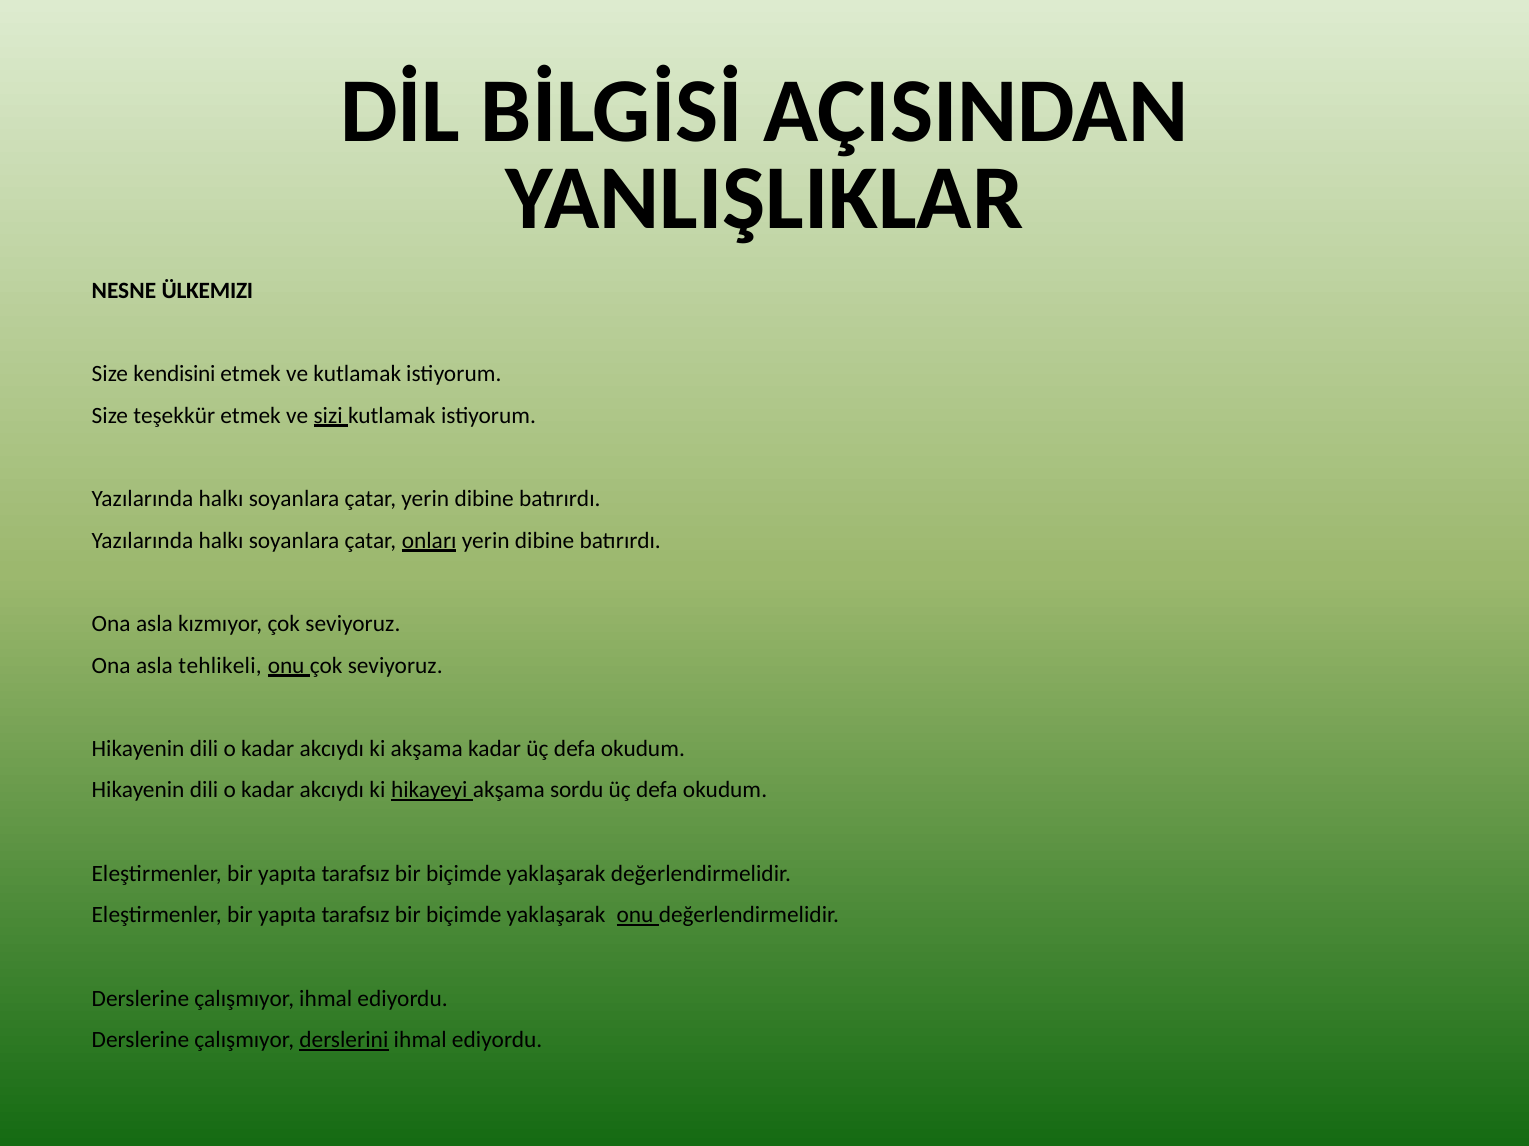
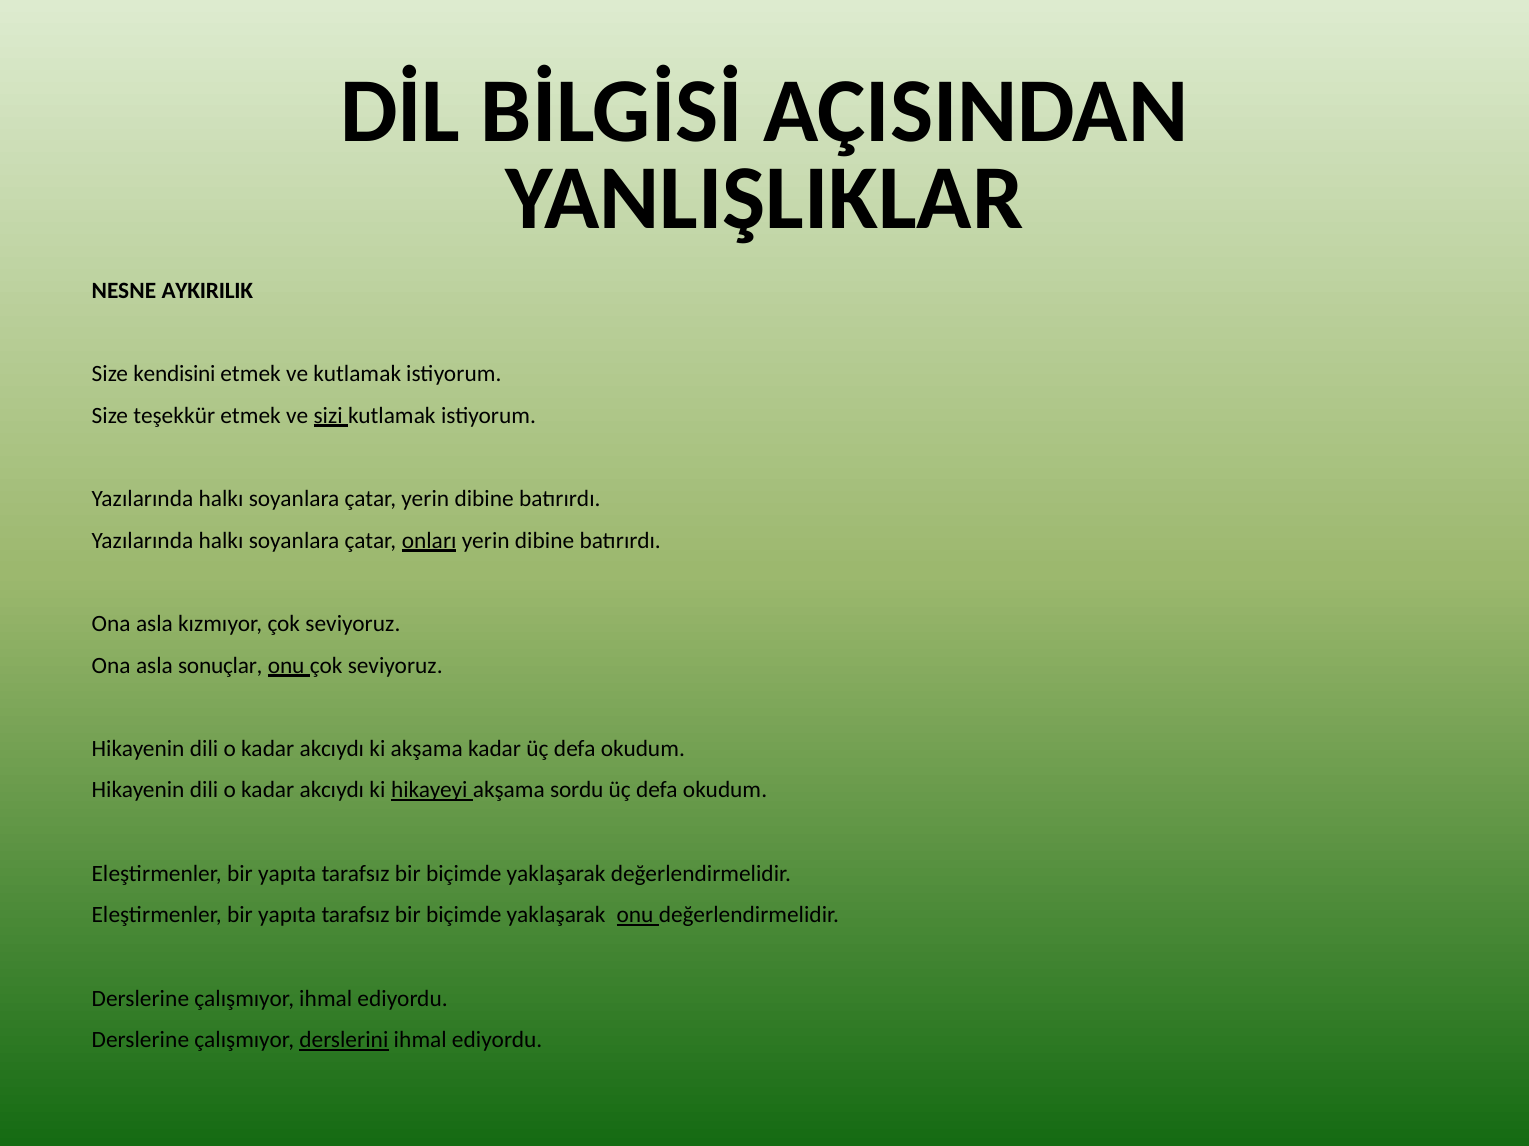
ÜLKEMIZI: ÜLKEMIZI -> AYKIRILIK (207, 291)
tehlikeli: tehlikeli -> sonuçlar (220, 666)
